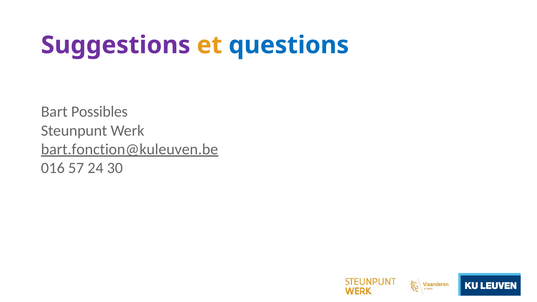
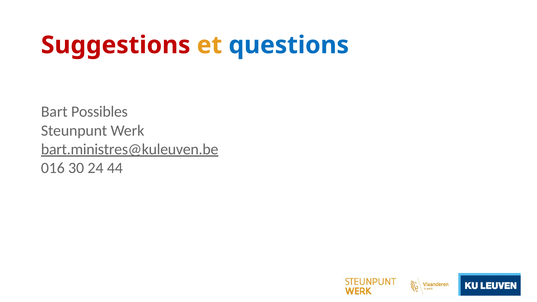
Suggestions colour: purple -> red (116, 45)
bart.fonction@kuleuven.be: bart.fonction@kuleuven.be -> bart.ministres@kuleuven.be (130, 149)
57: 57 -> 30 (76, 168)
30: 30 -> 44 (115, 168)
